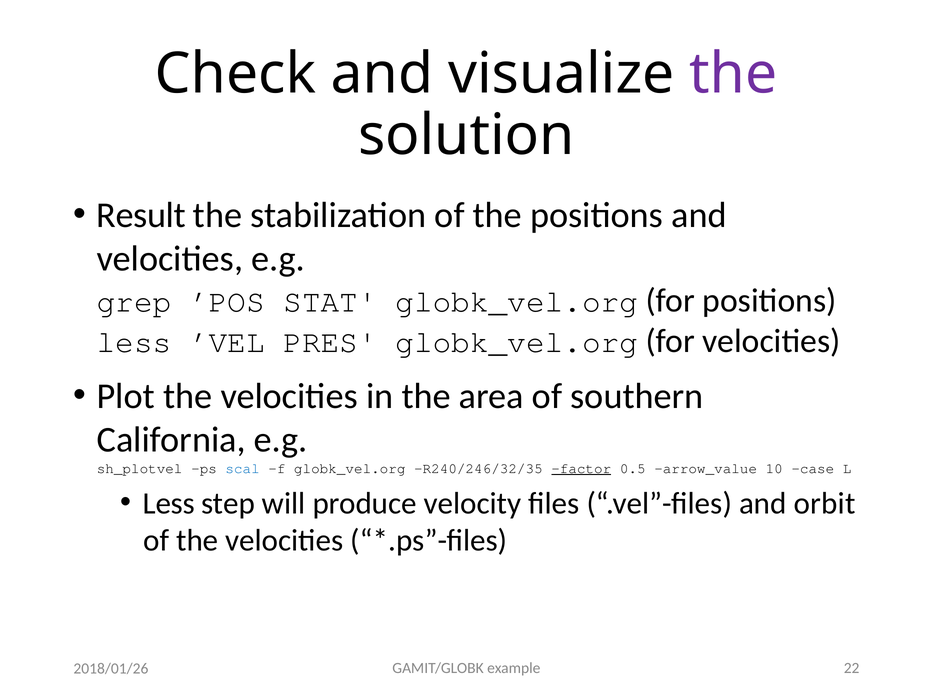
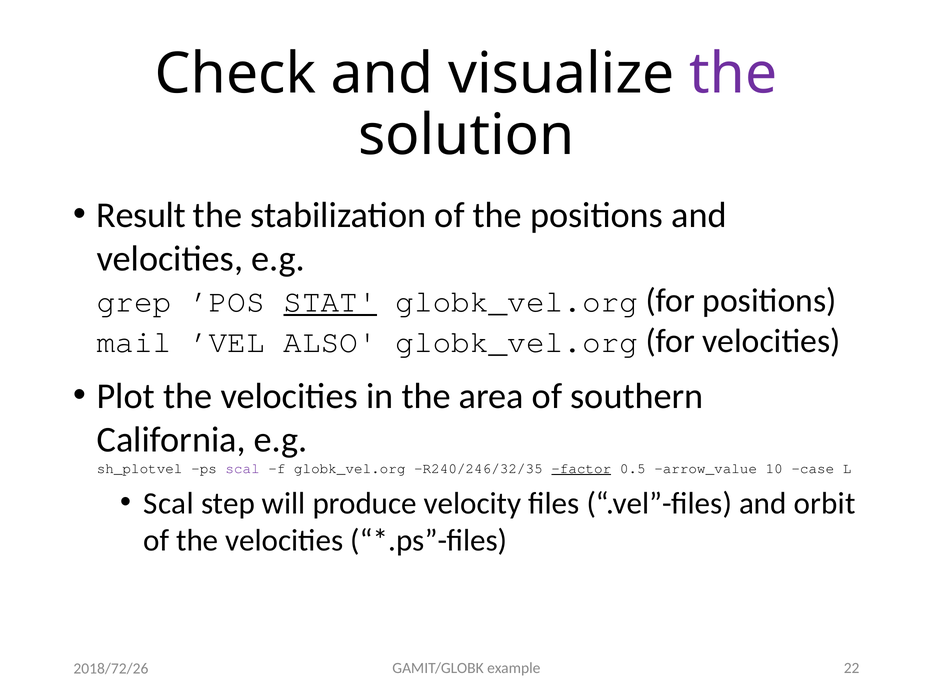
STAT underline: none -> present (330, 301)
less: less -> mail (134, 342)
PRES: PRES -> ALSO (330, 342)
scal colour: blue -> purple (243, 468)
Less: Less -> Scal (169, 503)
2018/01/26: 2018/01/26 -> 2018/72/26 (111, 668)
